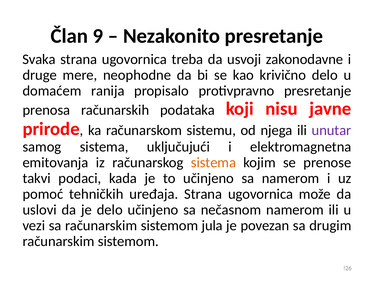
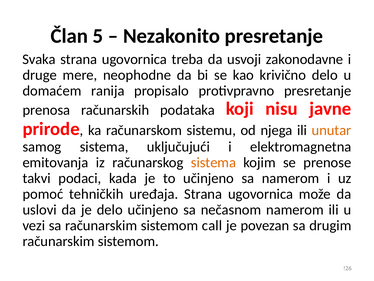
9: 9 -> 5 (98, 36)
unutar colour: purple -> orange (332, 130)
jula: jula -> call (212, 225)
